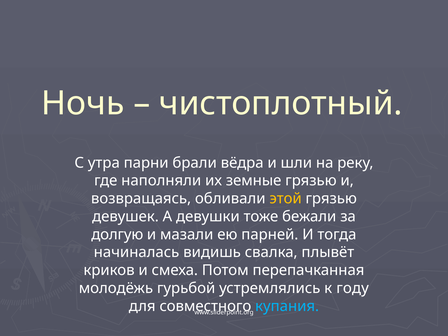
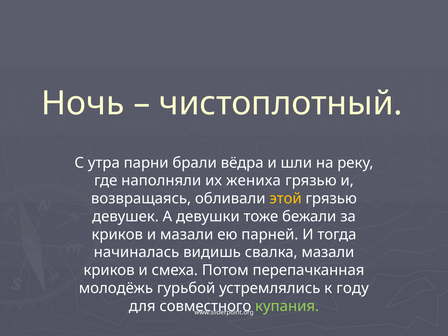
земные: земные -> жениха (254, 181)
долгую: долгую -> криков (117, 234)
свалка плывёт: плывёт -> мазали (328, 252)
купания colour: light blue -> light green (287, 306)
